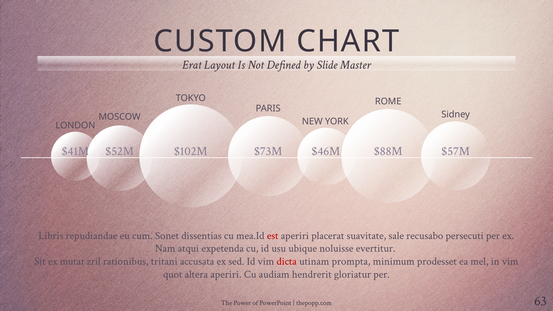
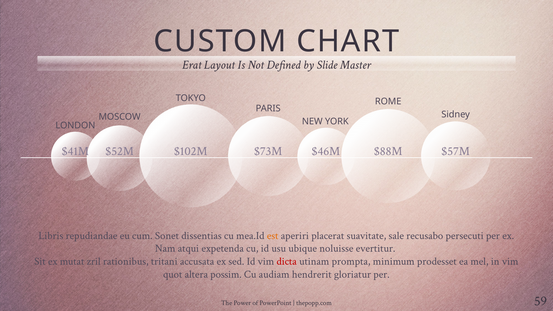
est colour: red -> orange (273, 236)
altera aperiri: aperiri -> possim (226, 274)
63: 63 -> 59 (541, 301)
